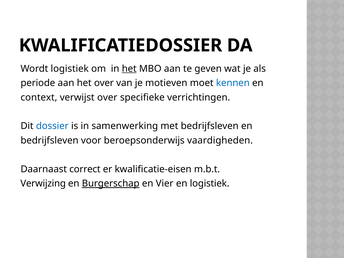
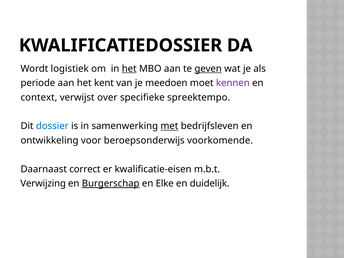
geven underline: none -> present (208, 69)
het over: over -> kent (104, 83)
motieven: motieven -> meedoen (166, 83)
kennen colour: blue -> purple (233, 83)
verrichtingen: verrichtingen -> spreektempo (199, 97)
met underline: none -> present (169, 126)
bedrijfsleven: bedrijfsleven -> ontwikkeling (50, 140)
vaardigheden: vaardigheden -> voorkomende (220, 140)
Vier: Vier -> Elke (165, 184)
en logistiek: logistiek -> duidelijk (210, 184)
